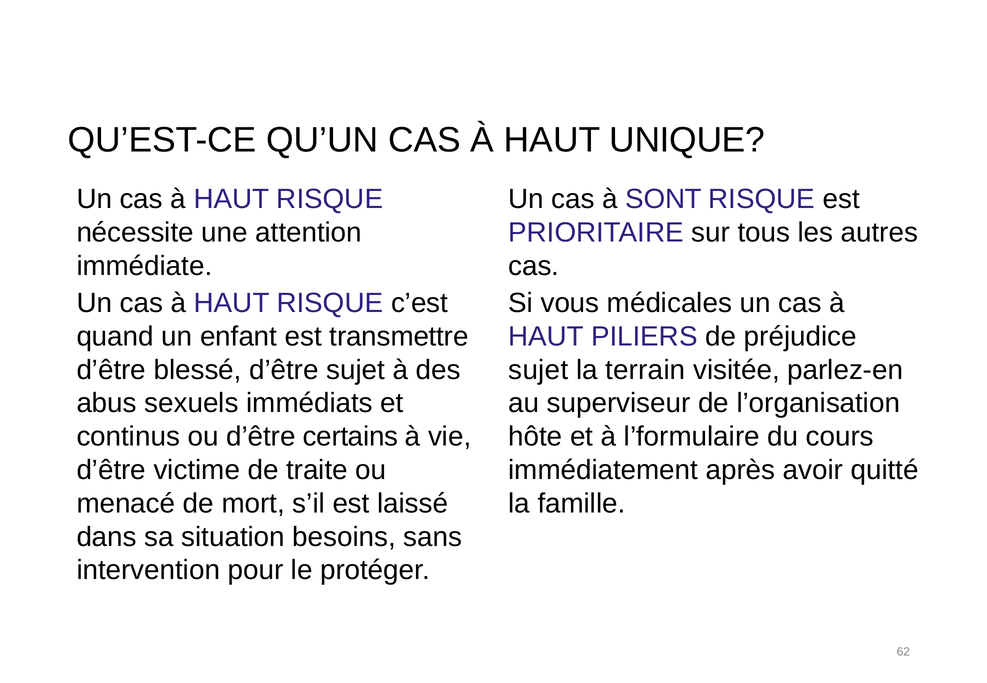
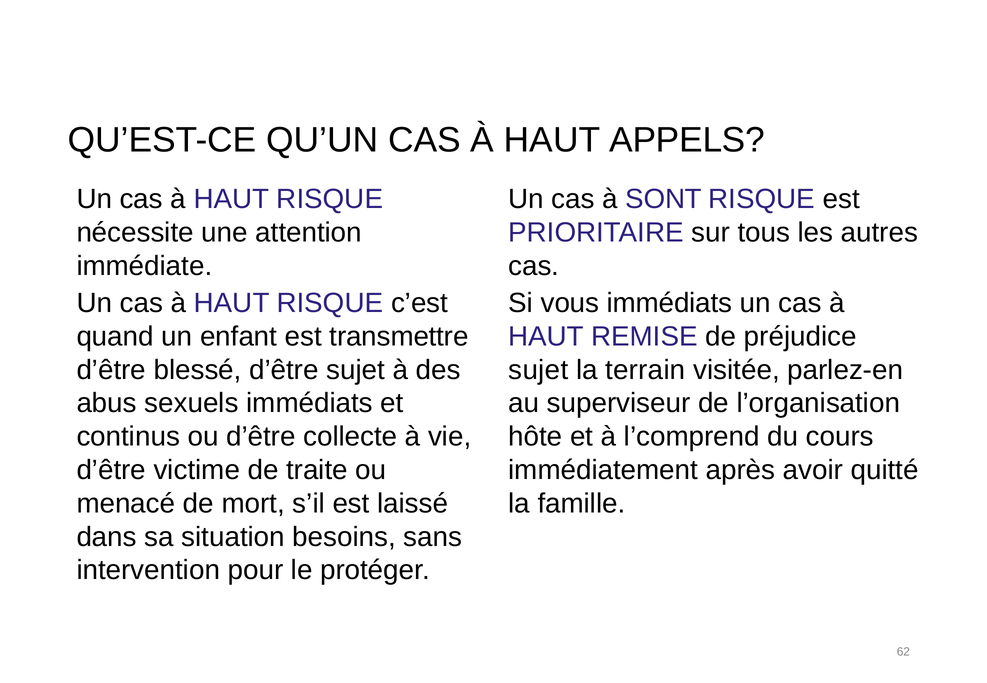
UNIQUE: UNIQUE -> APPELS (687, 140)
vous médicales: médicales -> immédiats (670, 303)
PILIERS: PILIERS -> REMISE (644, 337)
certains: certains -> collecte (350, 437)
l’formulaire: l’formulaire -> l’comprend (692, 437)
